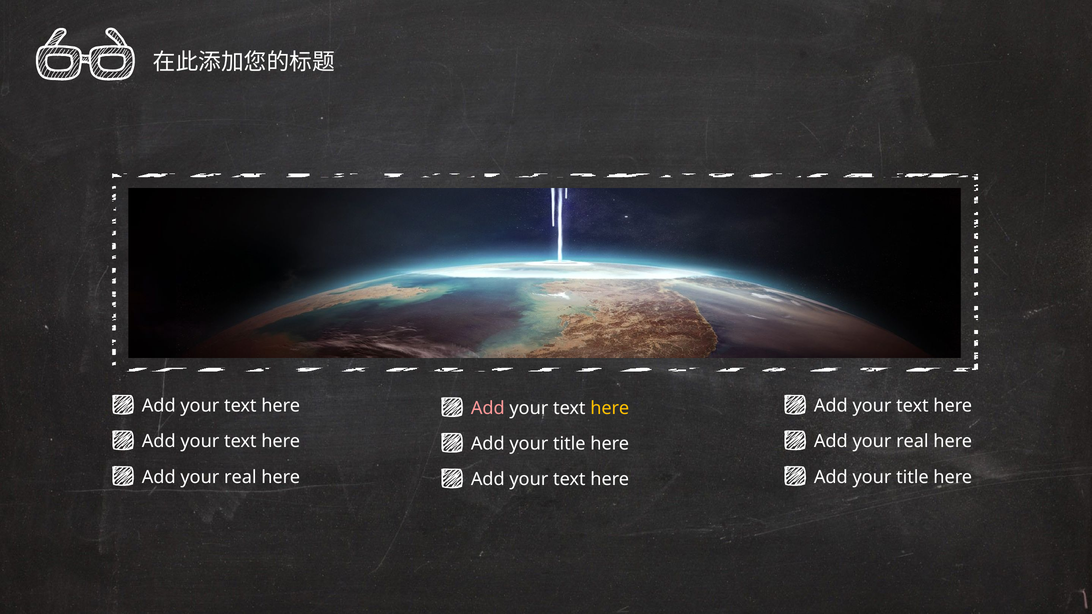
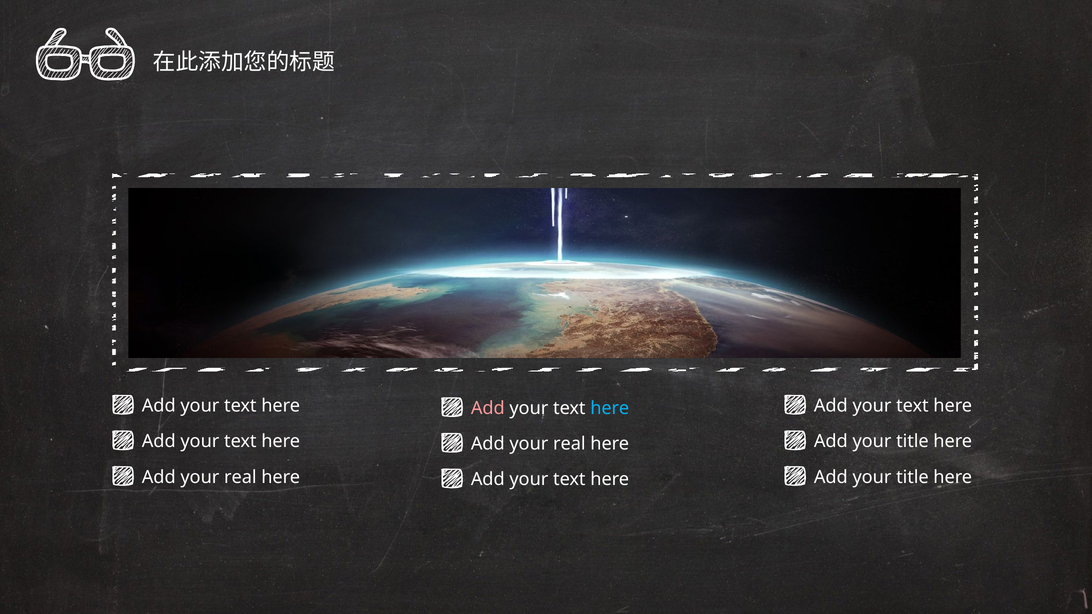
here colour: yellow -> light blue (610, 408)
real: real -> title (912, 442)
title: title -> real (569, 444)
